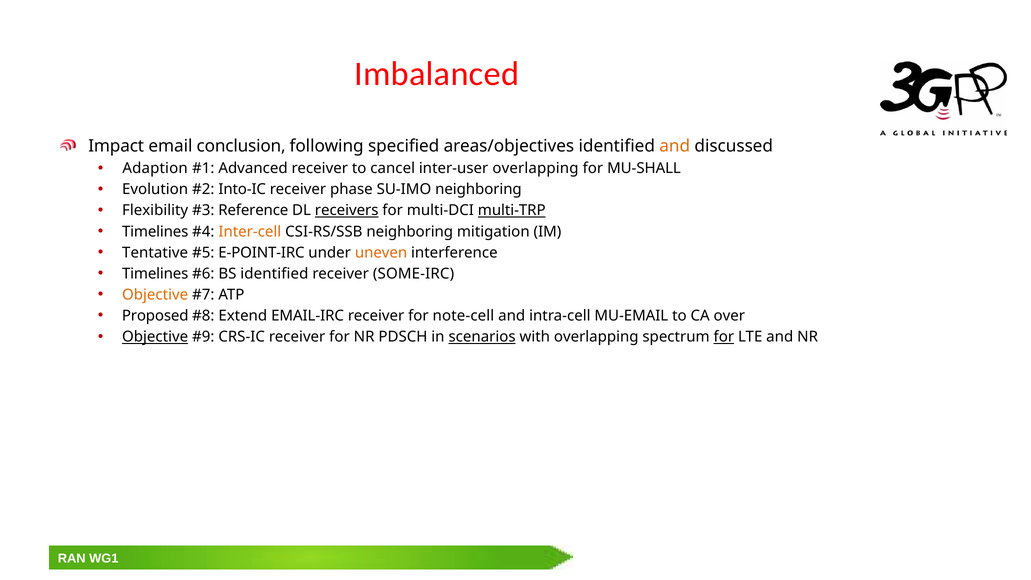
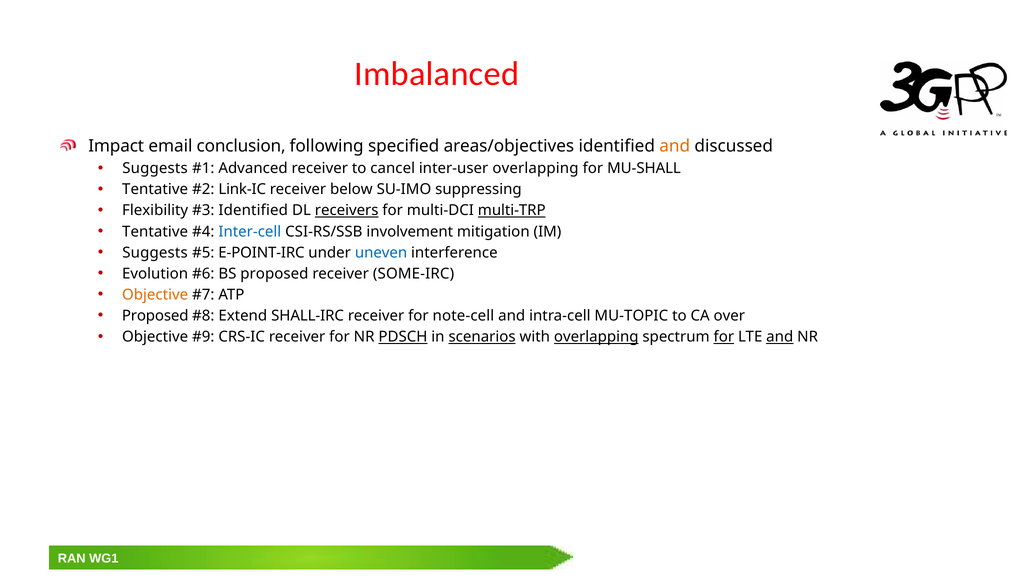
Adaption: Adaption -> Suggests (155, 168)
Evolution: Evolution -> Tentative (155, 189)
Into-IC: Into-IC -> Link-IC (242, 189)
phase: phase -> below (351, 189)
SU-IMO neighboring: neighboring -> suppressing (478, 189)
Reference: Reference -> Identified (253, 210)
Timelines: Timelines -> Tentative (155, 232)
Inter-cell colour: orange -> blue (250, 232)
CSI-RS/SSB neighboring: neighboring -> involvement (410, 232)
Tentative: Tentative -> Suggests (155, 253)
uneven colour: orange -> blue (381, 253)
Timelines: Timelines -> Evolution (155, 274)
BS identified: identified -> proposed (274, 274)
EMAIL-IRC: EMAIL-IRC -> SHALL-IRC (308, 316)
MU-EMAIL: MU-EMAIL -> MU-TOPIC (631, 316)
Objective underline: present -> none (155, 337)
PDSCH underline: none -> present (403, 337)
overlapping underline: none -> present (596, 337)
and underline: none -> present (780, 337)
